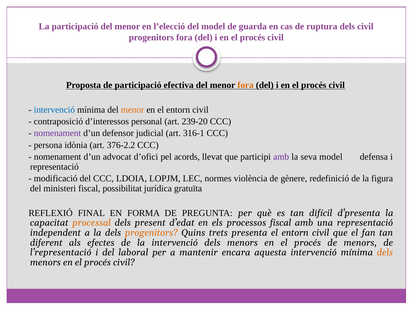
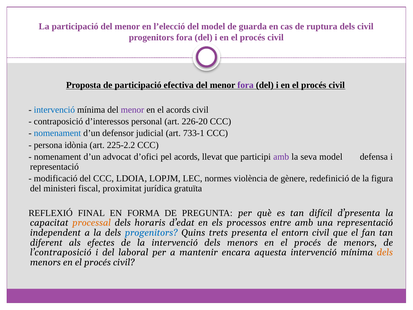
fora colour: orange -> purple (246, 85)
menor colour: orange -> purple (132, 110)
en el entorn: entorn -> acords (178, 110)
239-20: 239-20 -> 226-20 (195, 121)
nomenament colour: purple -> blue (57, 133)
316-1: 316-1 -> 733-1 (194, 133)
376-2.2: 376-2.2 -> 225-2.2 (121, 145)
possibilitat: possibilitat -> proximitat (122, 188)
present: present -> horaris (150, 223)
processos fiscal: fiscal -> entre (281, 223)
progenitors colour: orange -> blue (151, 233)
l’representació: l’representació -> l’contraposició (61, 252)
